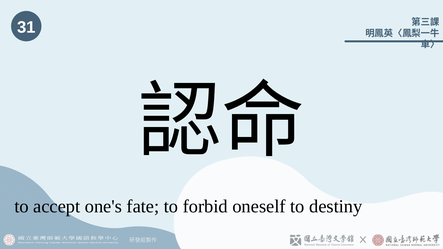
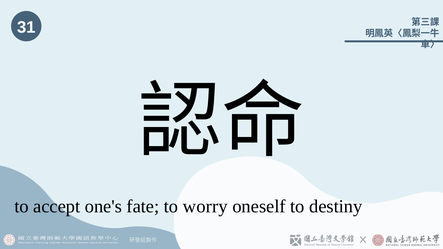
forbid: forbid -> worry (205, 207)
